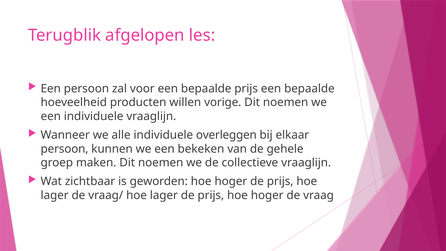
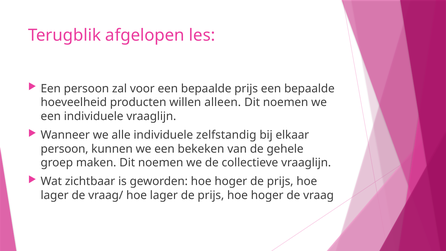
vorige: vorige -> alleen (223, 102)
overleggen: overleggen -> zelfstandig (226, 135)
